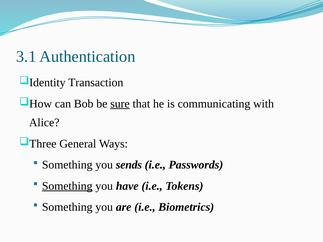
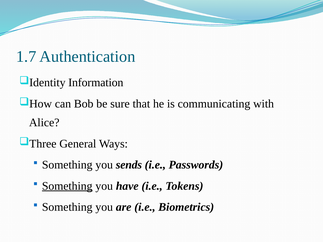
3.1: 3.1 -> 1.7 (26, 57)
Transaction: Transaction -> Information (96, 83)
sure underline: present -> none (120, 104)
